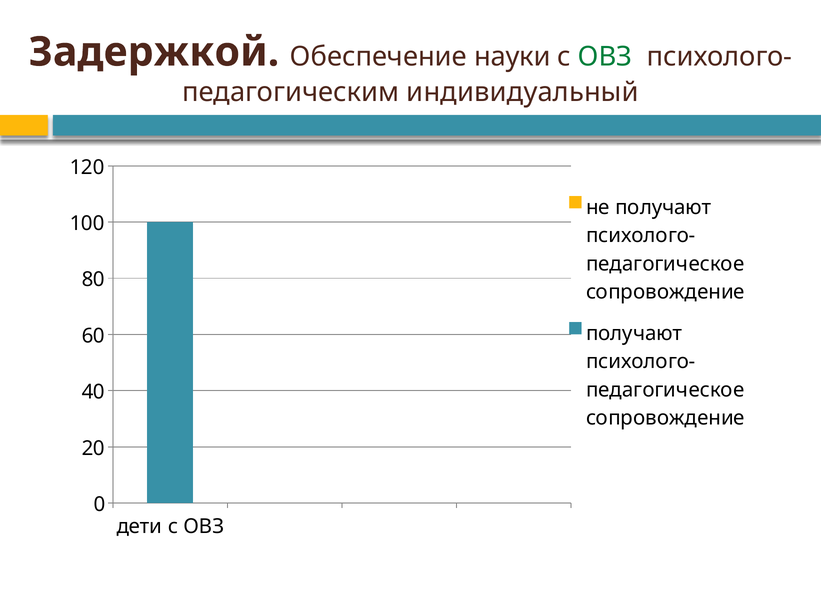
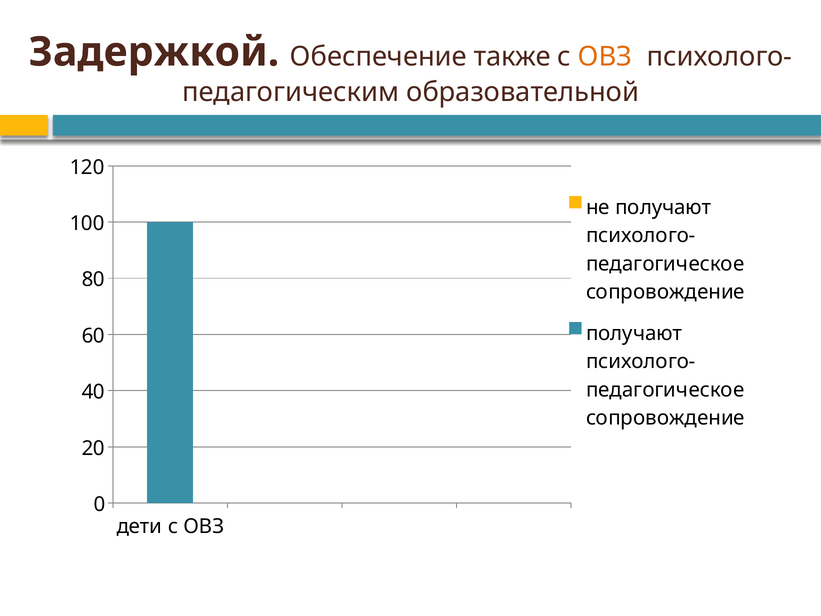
науки: науки -> также (512, 57)
ОВЗ colour: green -> orange (605, 57)
индивидуальный: индивидуальный -> образовательной (523, 92)
